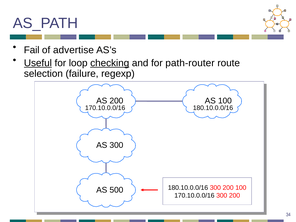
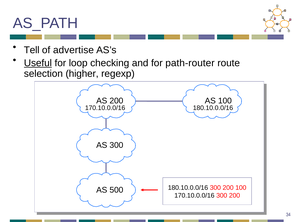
Fail: Fail -> Tell (32, 50)
checking underline: present -> none (110, 63)
failure: failure -> higher (82, 74)
